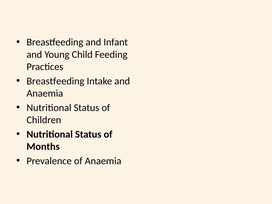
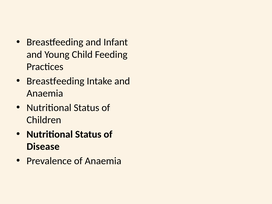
Months: Months -> Disease (43, 147)
